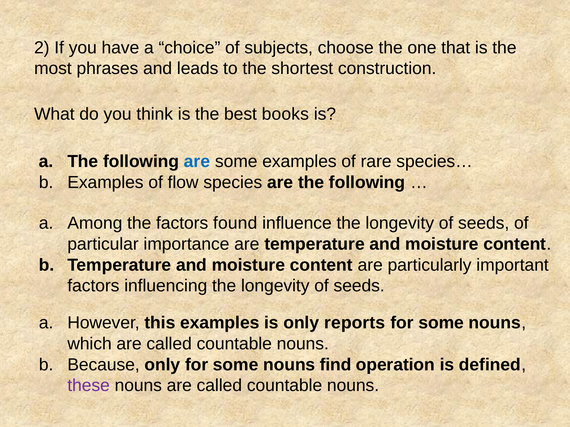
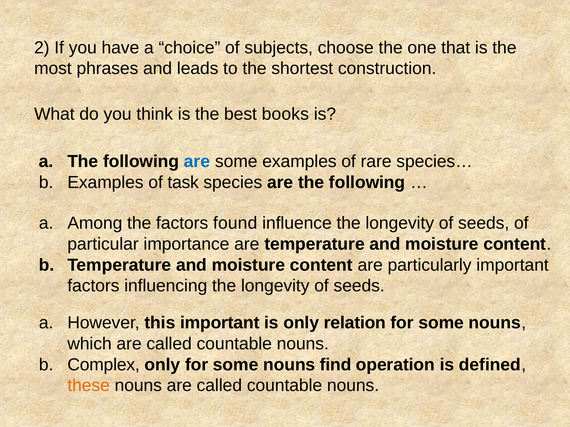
flow: flow -> task (183, 183)
this examples: examples -> important (220, 323)
reports: reports -> relation (355, 323)
Because: Because -> Complex (104, 365)
these colour: purple -> orange (89, 386)
